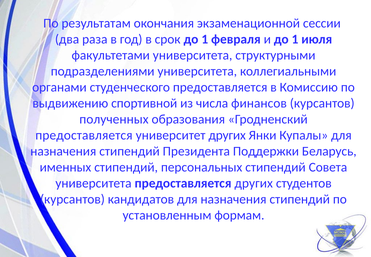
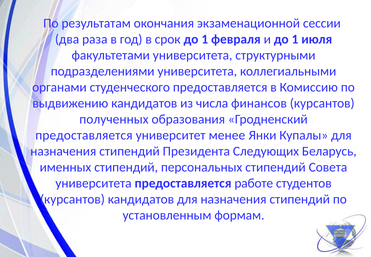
выдвижению спортивной: спортивной -> кандидатов (144, 103)
университет других: других -> менее (227, 135)
Поддержки: Поддержки -> Следующих (266, 151)
предоставляется других: других -> работе (254, 183)
